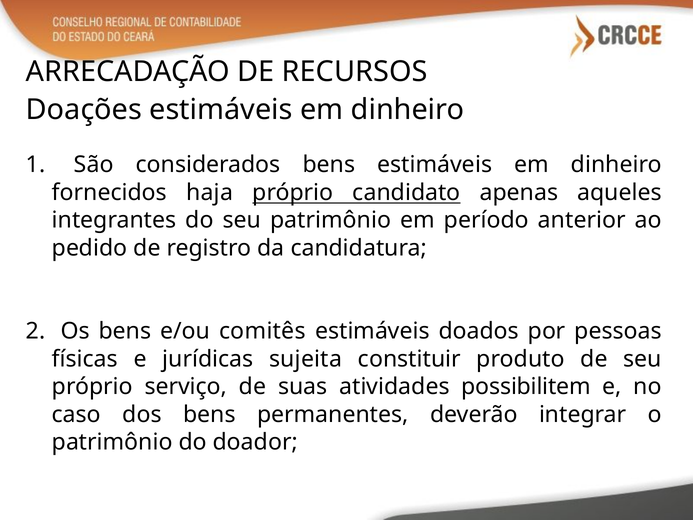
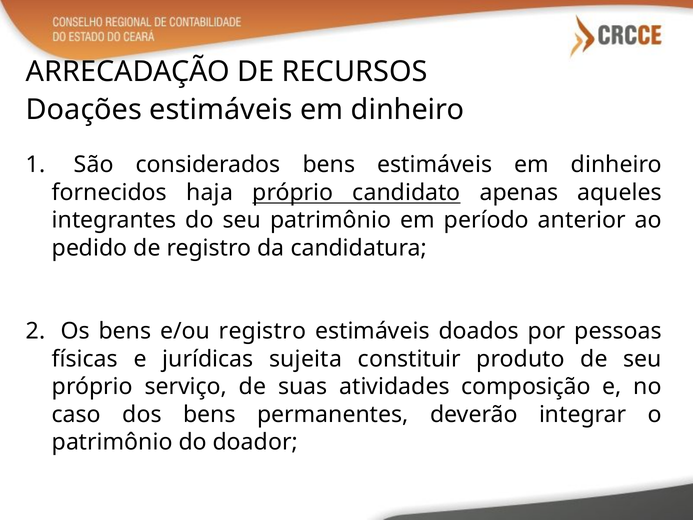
e/ou comitês: comitês -> registro (262, 331)
possibilitem: possibilitem -> composição (526, 387)
